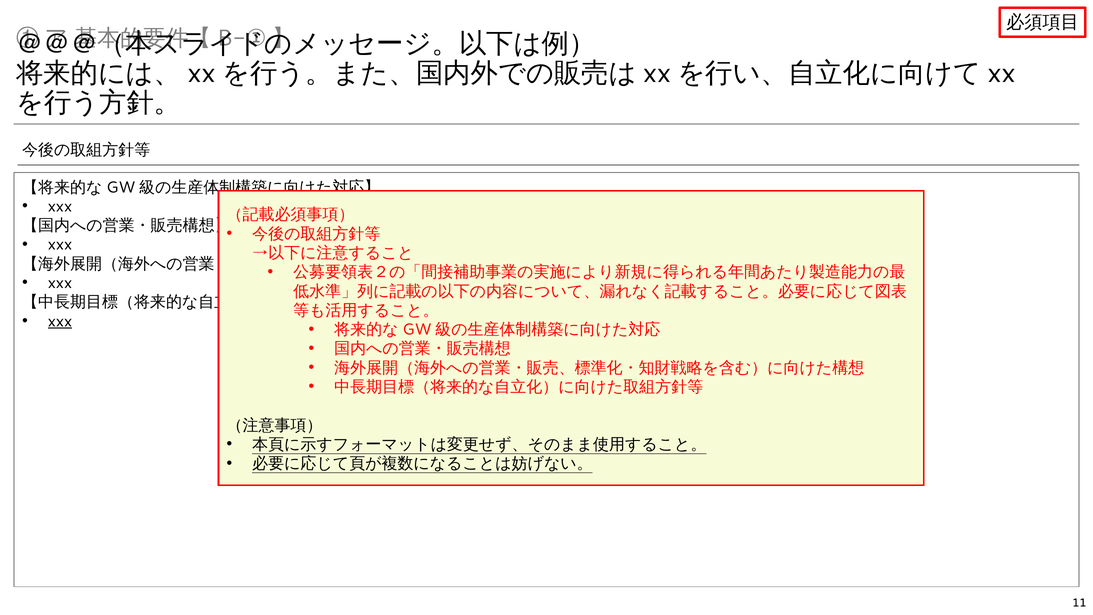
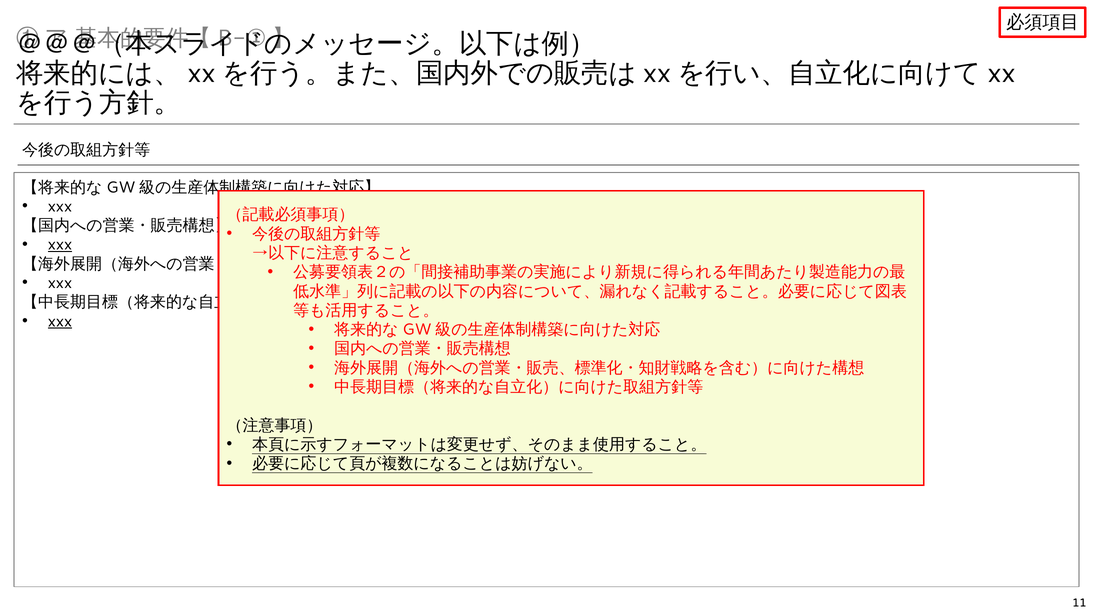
xxx underline: none -> present (60, 245)
